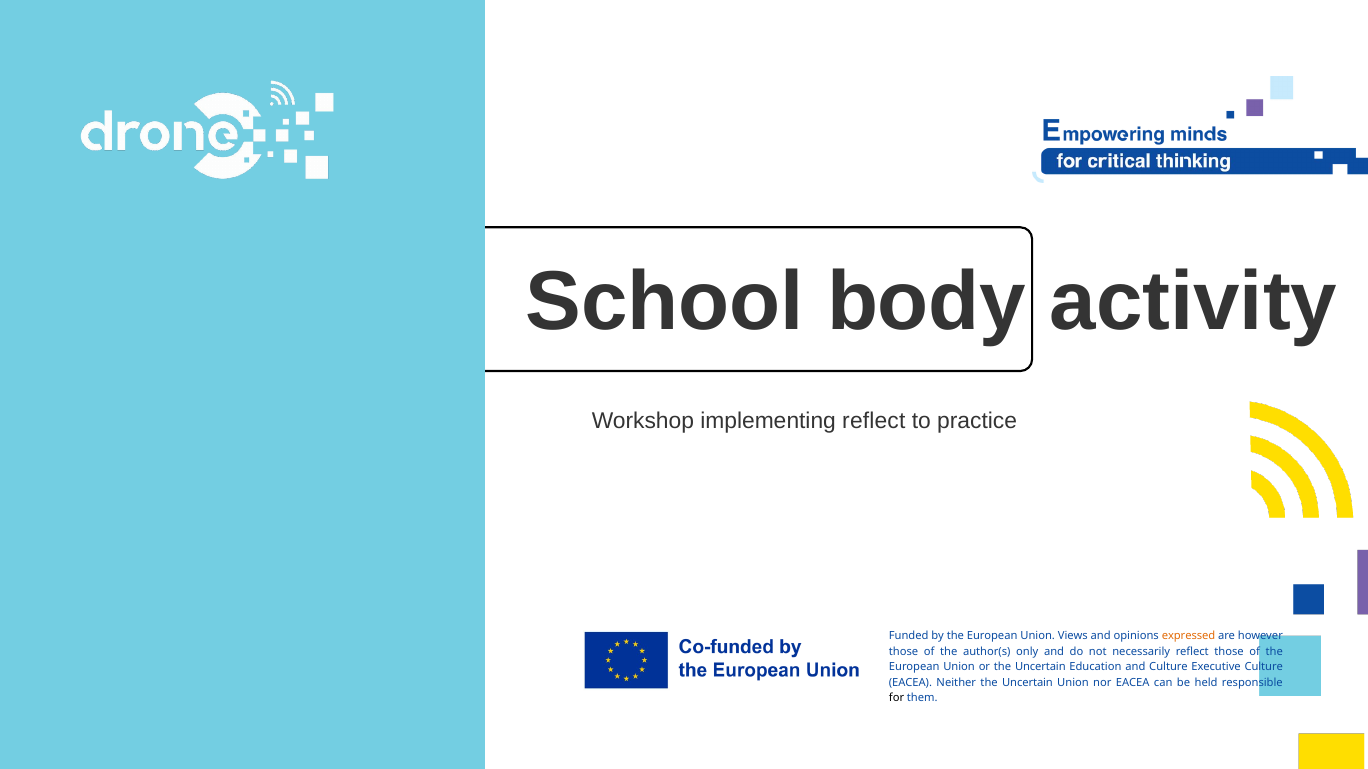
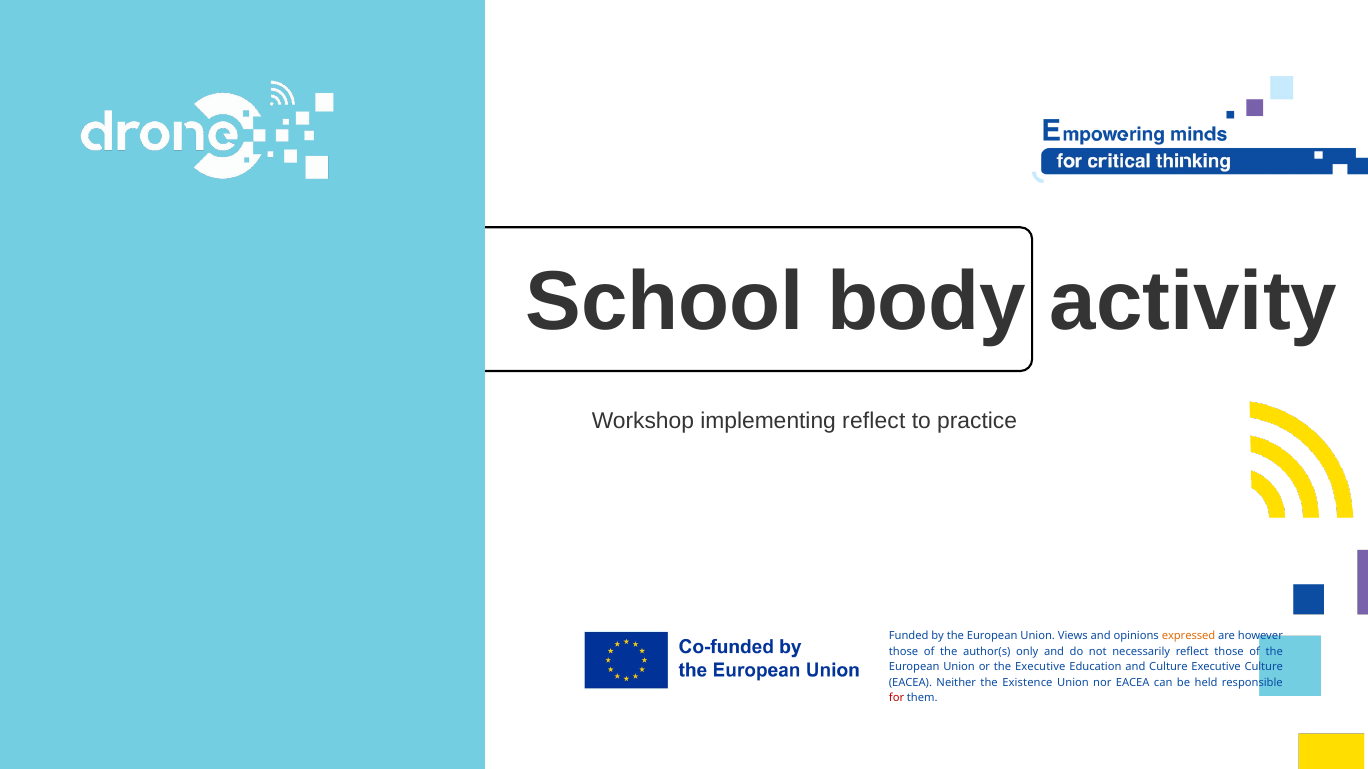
or the Uncertain: Uncertain -> Executive (1040, 668)
Neither the Uncertain: Uncertain -> Existence (1027, 683)
for colour: black -> red (897, 698)
